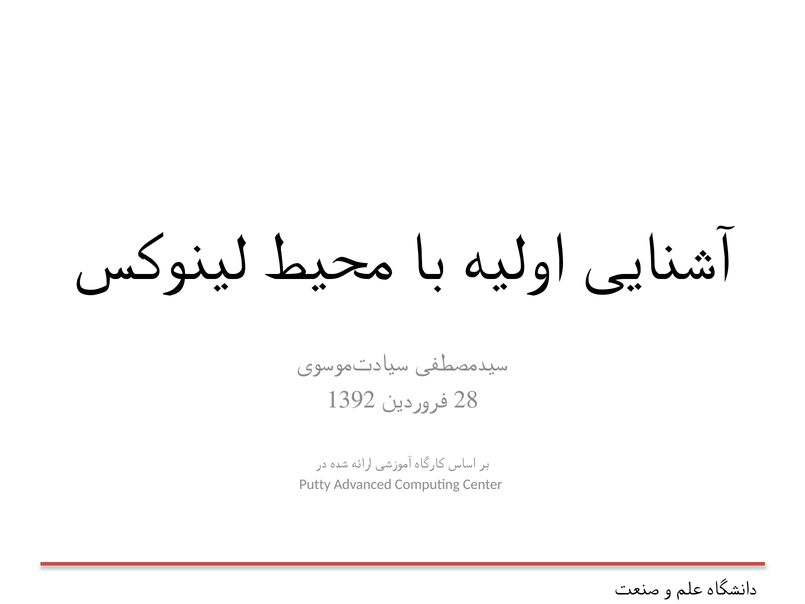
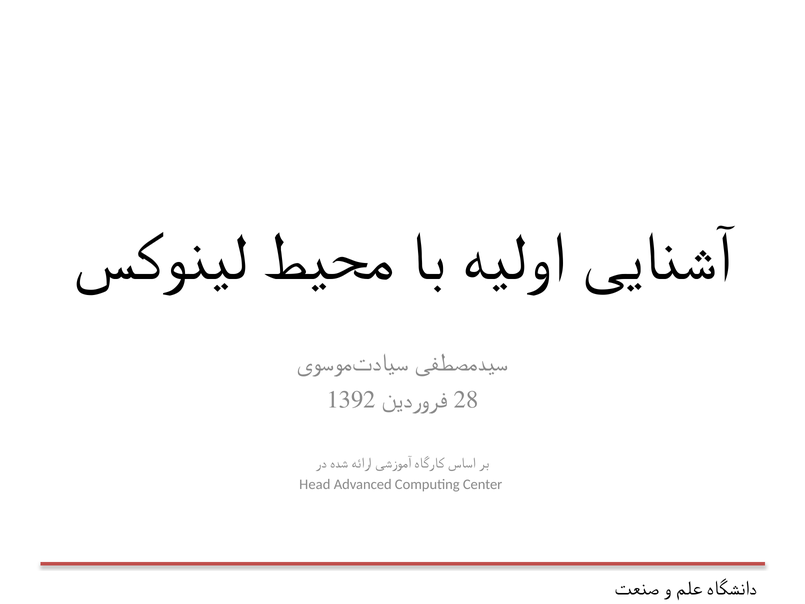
Putty: Putty -> Head (315, 484)
